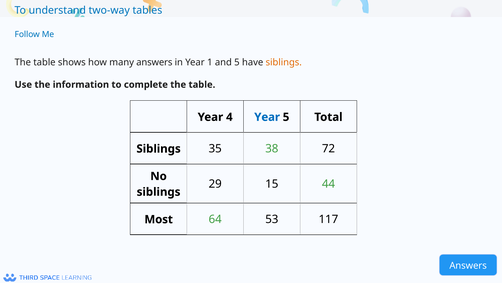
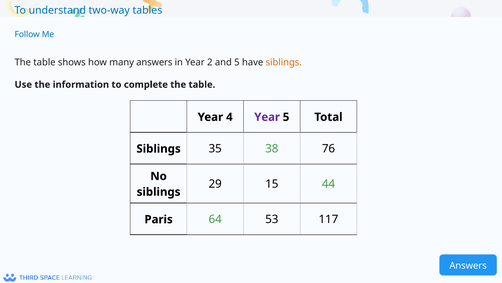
1: 1 -> 2 (210, 62)
Year colour: blue -> purple (267, 117)
72: 72 -> 76 (328, 148)
Most: Most -> Paris (159, 219)
